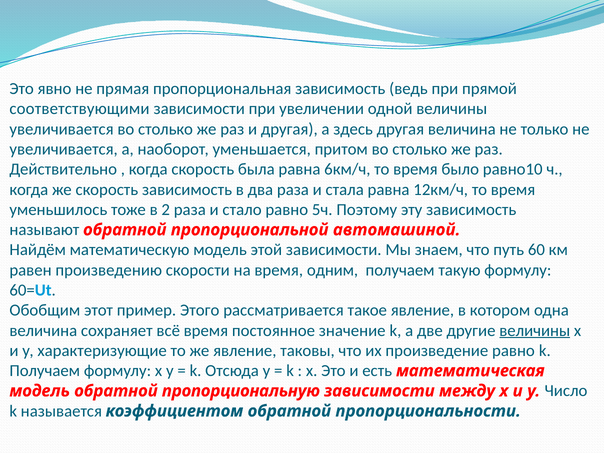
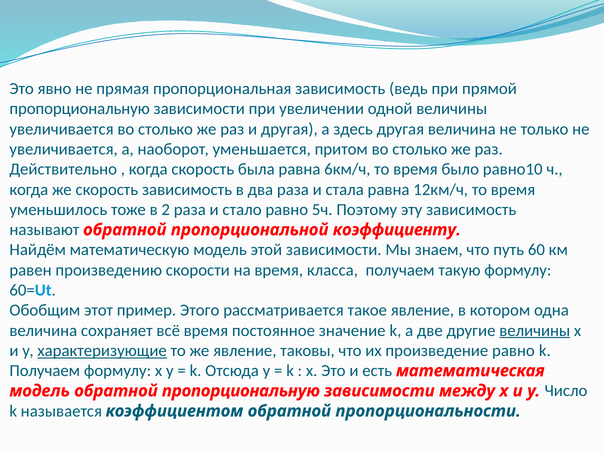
соответствующими: соответствующими -> пропорциональную (80, 109)
автомашиной: автомашиной -> коэффициенту (397, 230)
одним: одним -> класса (332, 270)
характеризующие underline: none -> present (102, 351)
